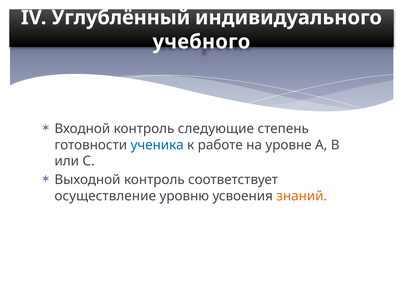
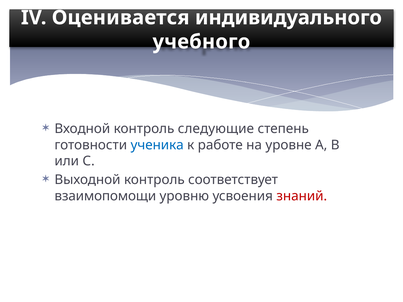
Углублённый: Углублённый -> Оценивается (121, 18)
осуществление: осуществление -> взаимопомощи (105, 196)
знаний colour: orange -> red (302, 196)
